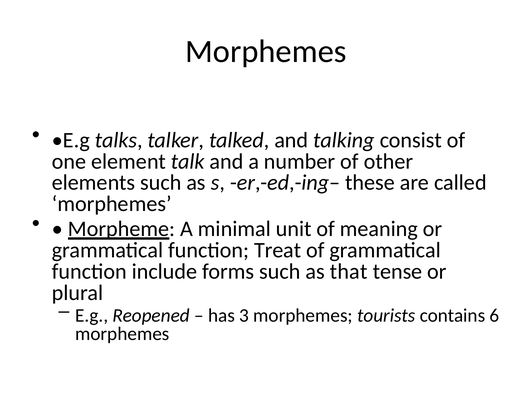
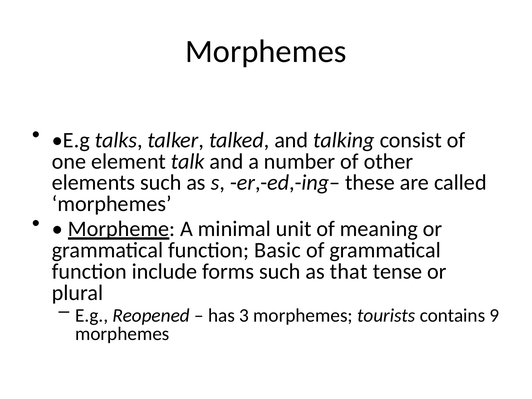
Treat: Treat -> Basic (277, 250)
6: 6 -> 9 (494, 316)
